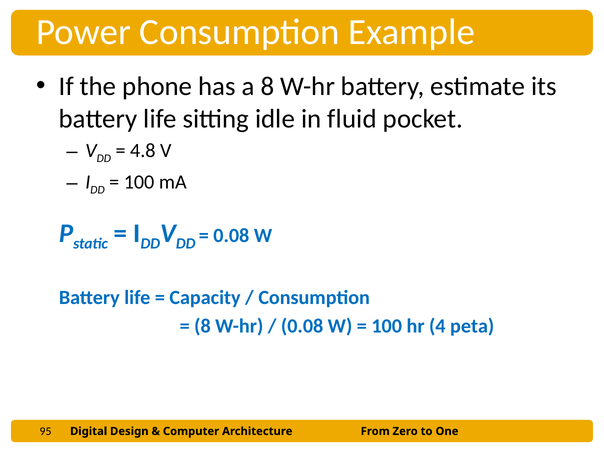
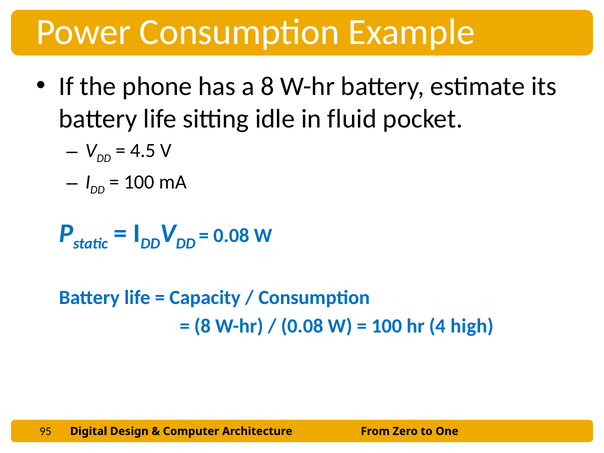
4.8: 4.8 -> 4.5 (143, 150)
peta: peta -> high (472, 326)
